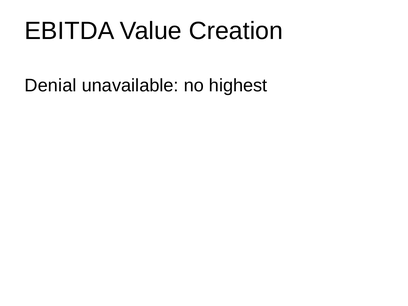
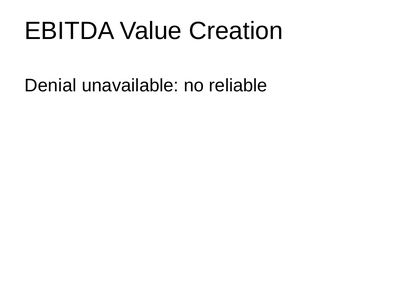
highest: highest -> reliable (238, 86)
